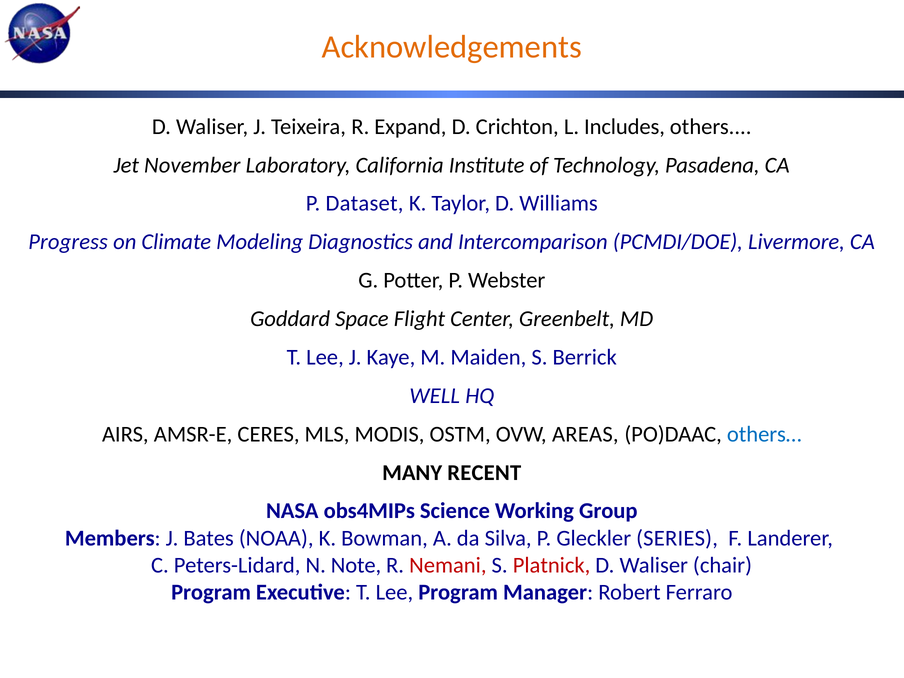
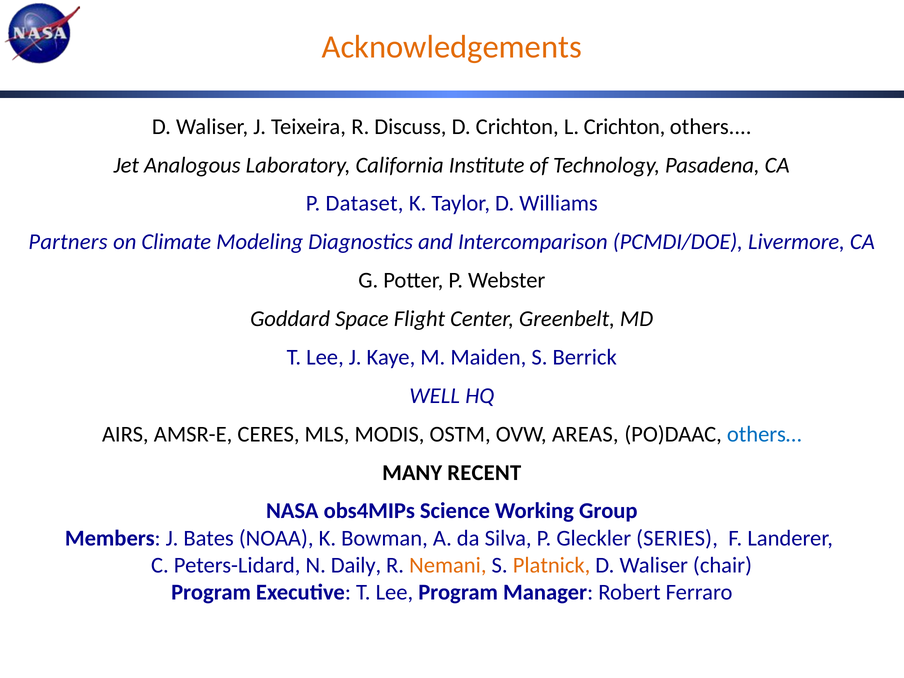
Expand: Expand -> Discuss (410, 127)
L Includes: Includes -> Crichton (625, 127)
November: November -> Analogous (192, 165)
Progress: Progress -> Partners (68, 242)
Note: Note -> Daily (356, 565)
Nemani colour: red -> orange (448, 565)
Platnick colour: red -> orange (552, 565)
